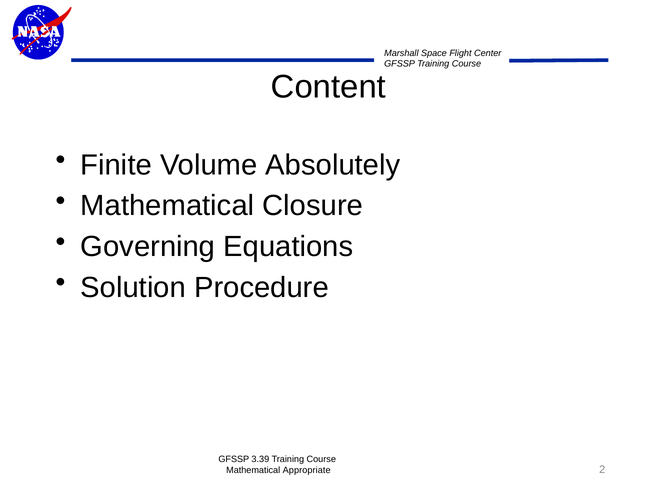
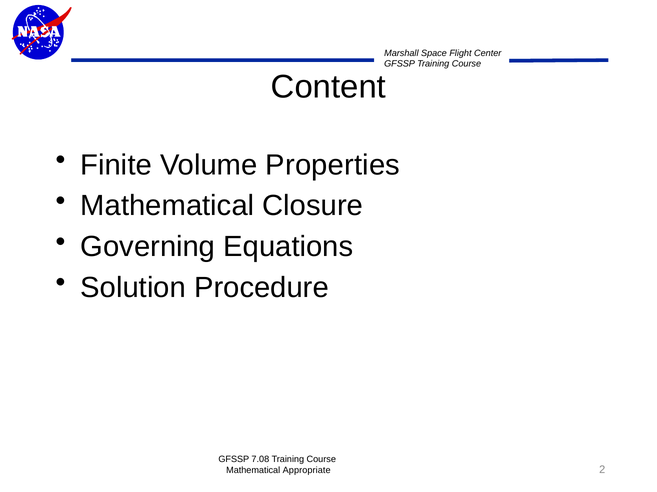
Absolutely: Absolutely -> Properties (333, 165)
3.39: 3.39 -> 7.08 (260, 460)
